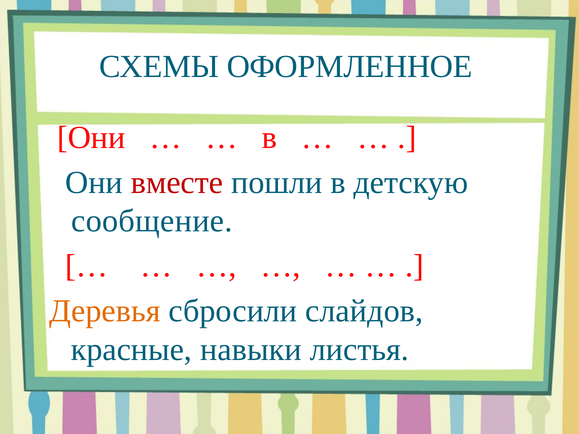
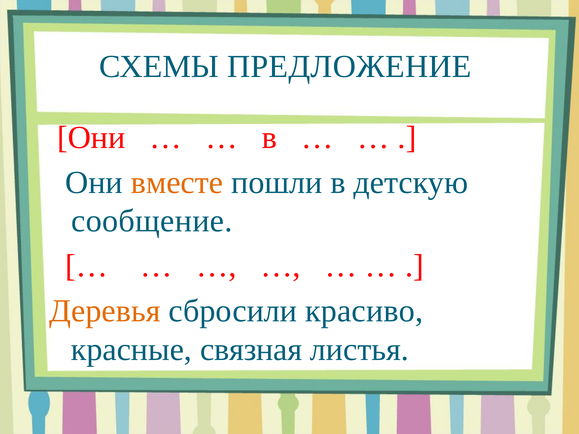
ОФОРМЛЕННОЕ: ОФОРМЛЕННОЕ -> ПРЕДЛОЖЕНИЕ (349, 67)
вместе colour: red -> orange (177, 183)
слайдов: слайдов -> красиво (364, 311)
навыки: навыки -> связная (251, 350)
